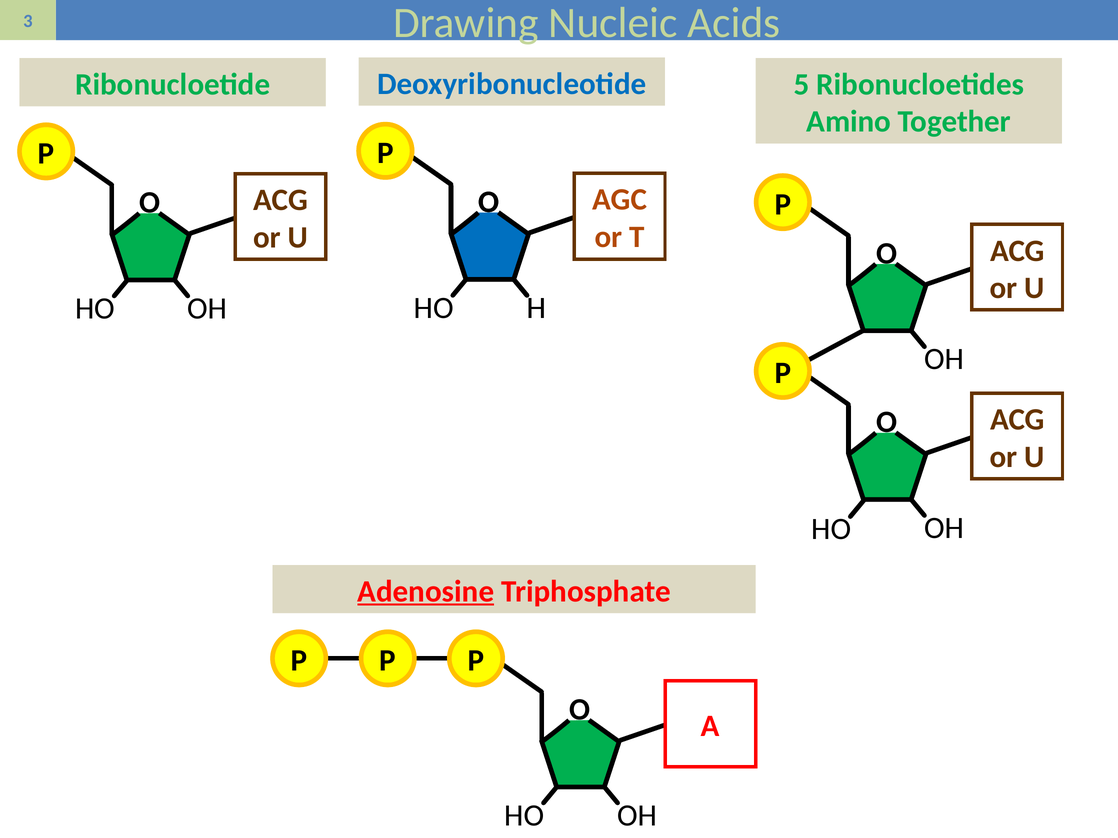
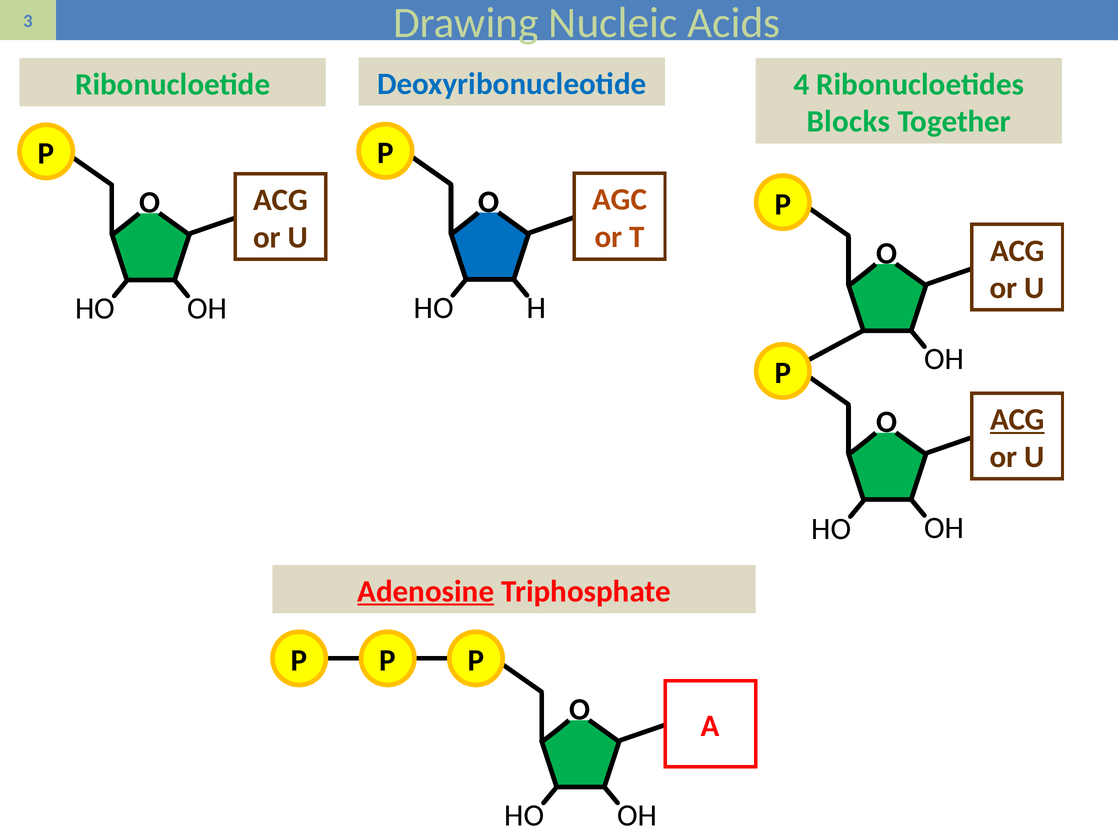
5: 5 -> 4 (801, 84)
Amino: Amino -> Blocks (848, 122)
ACG underline: none -> present (1017, 420)
